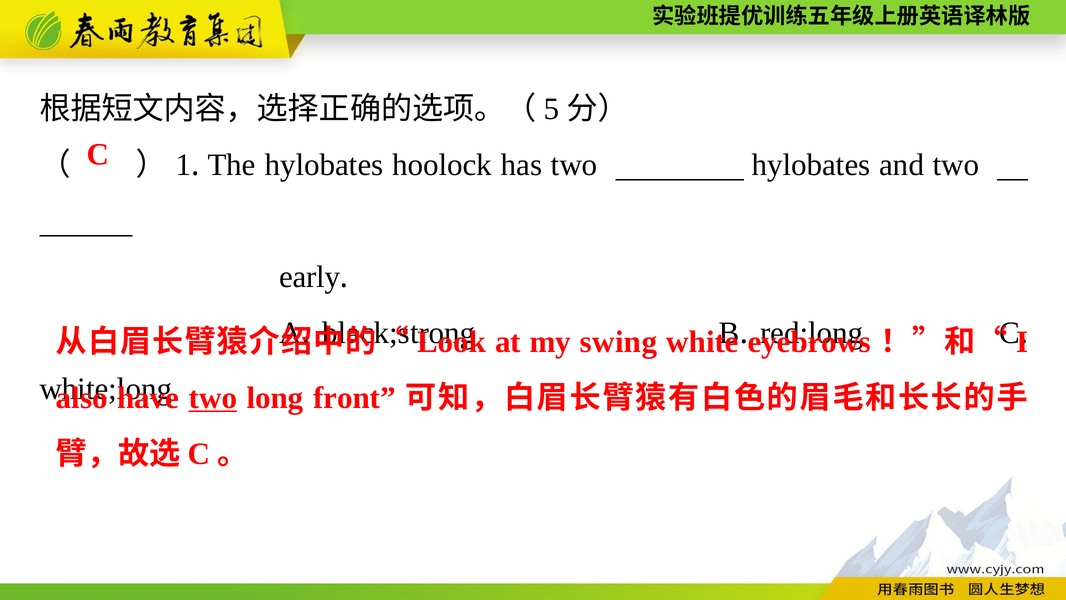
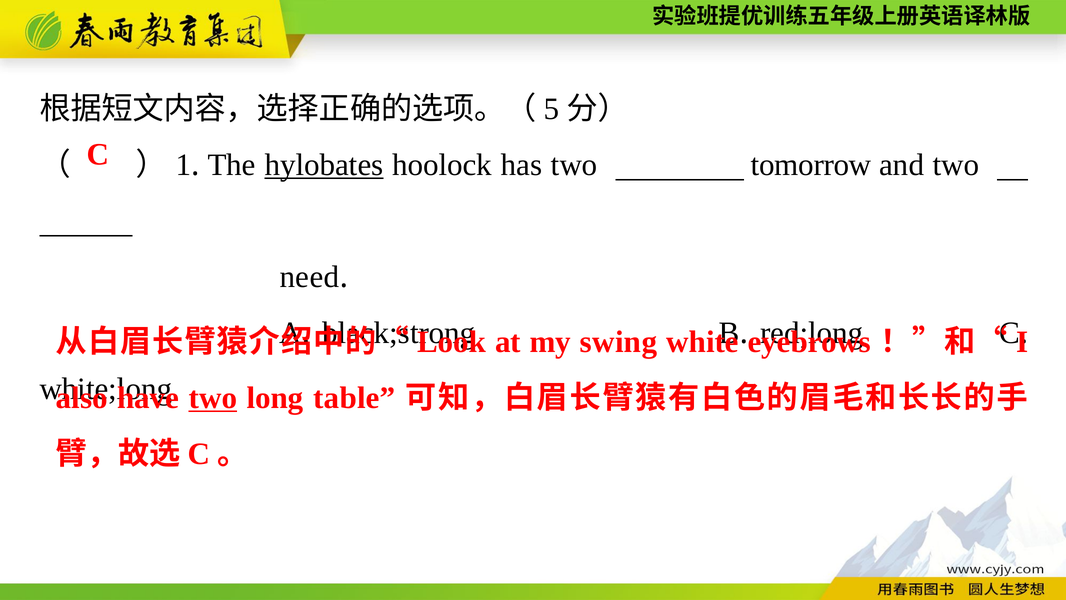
hylobates underline: none -> present (324, 165)
two hylobates: hylobates -> tomorrow (811, 165)
early: early -> need (309, 277)
front: front -> table (354, 398)
